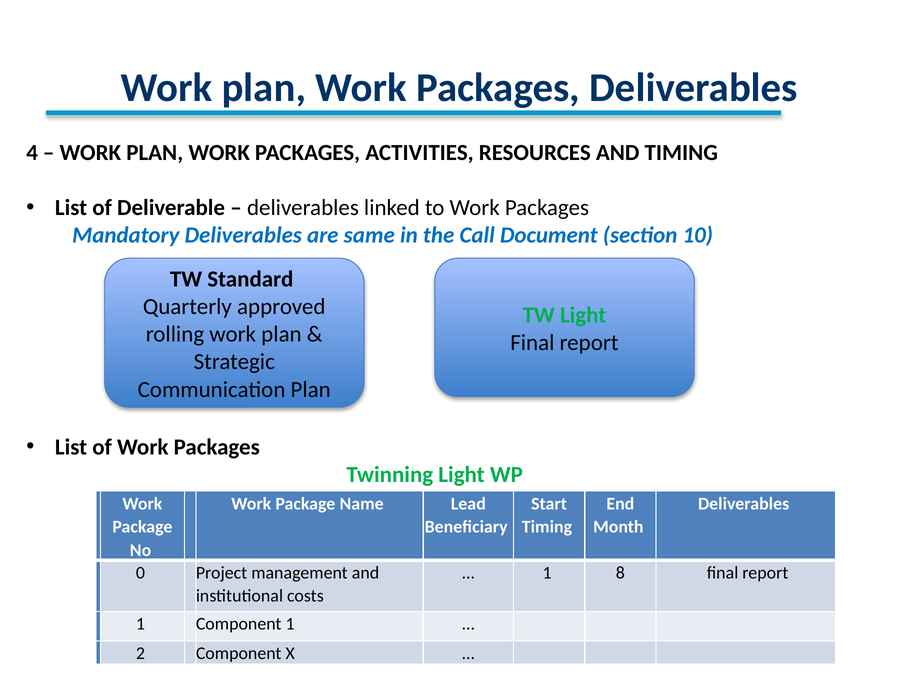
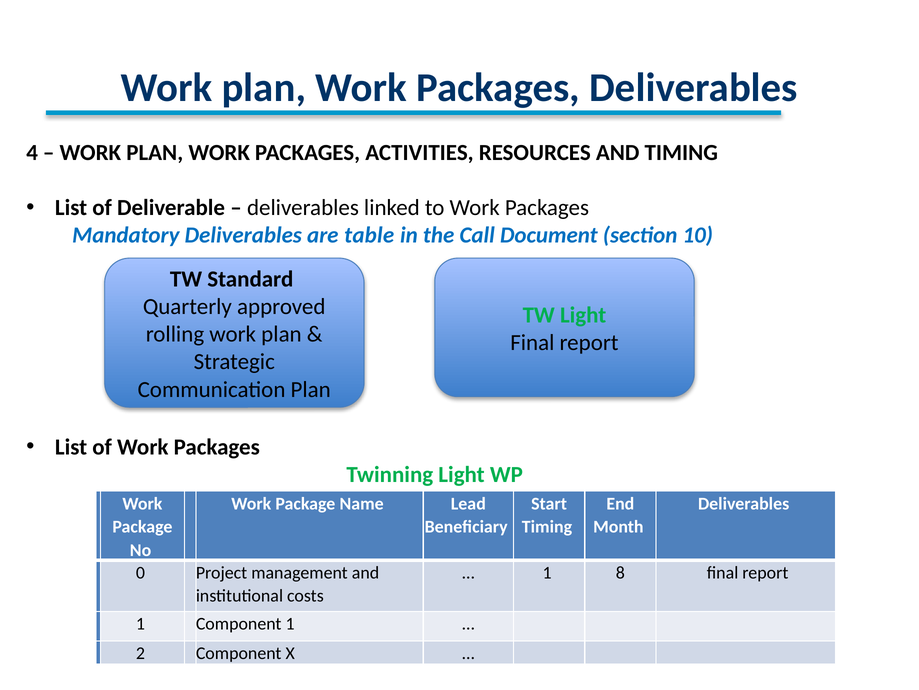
same: same -> table (369, 235)
